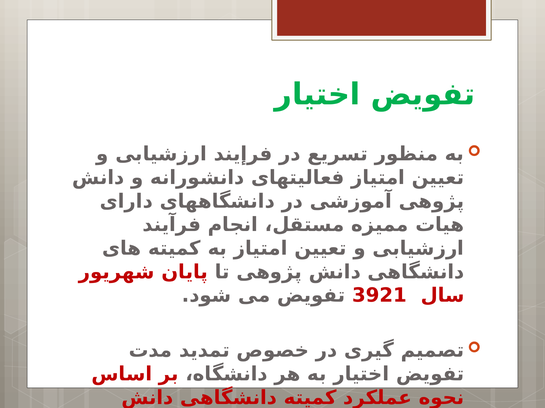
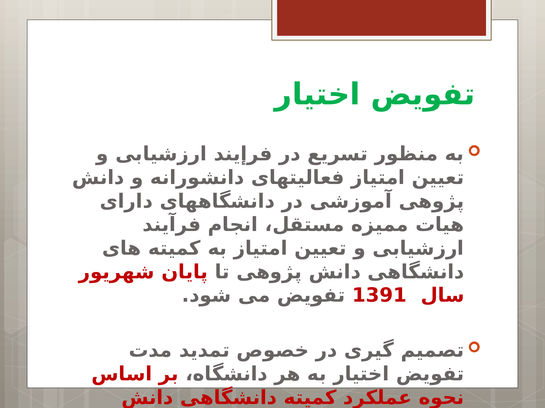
3921: 3921 -> 1391 (380, 296)
